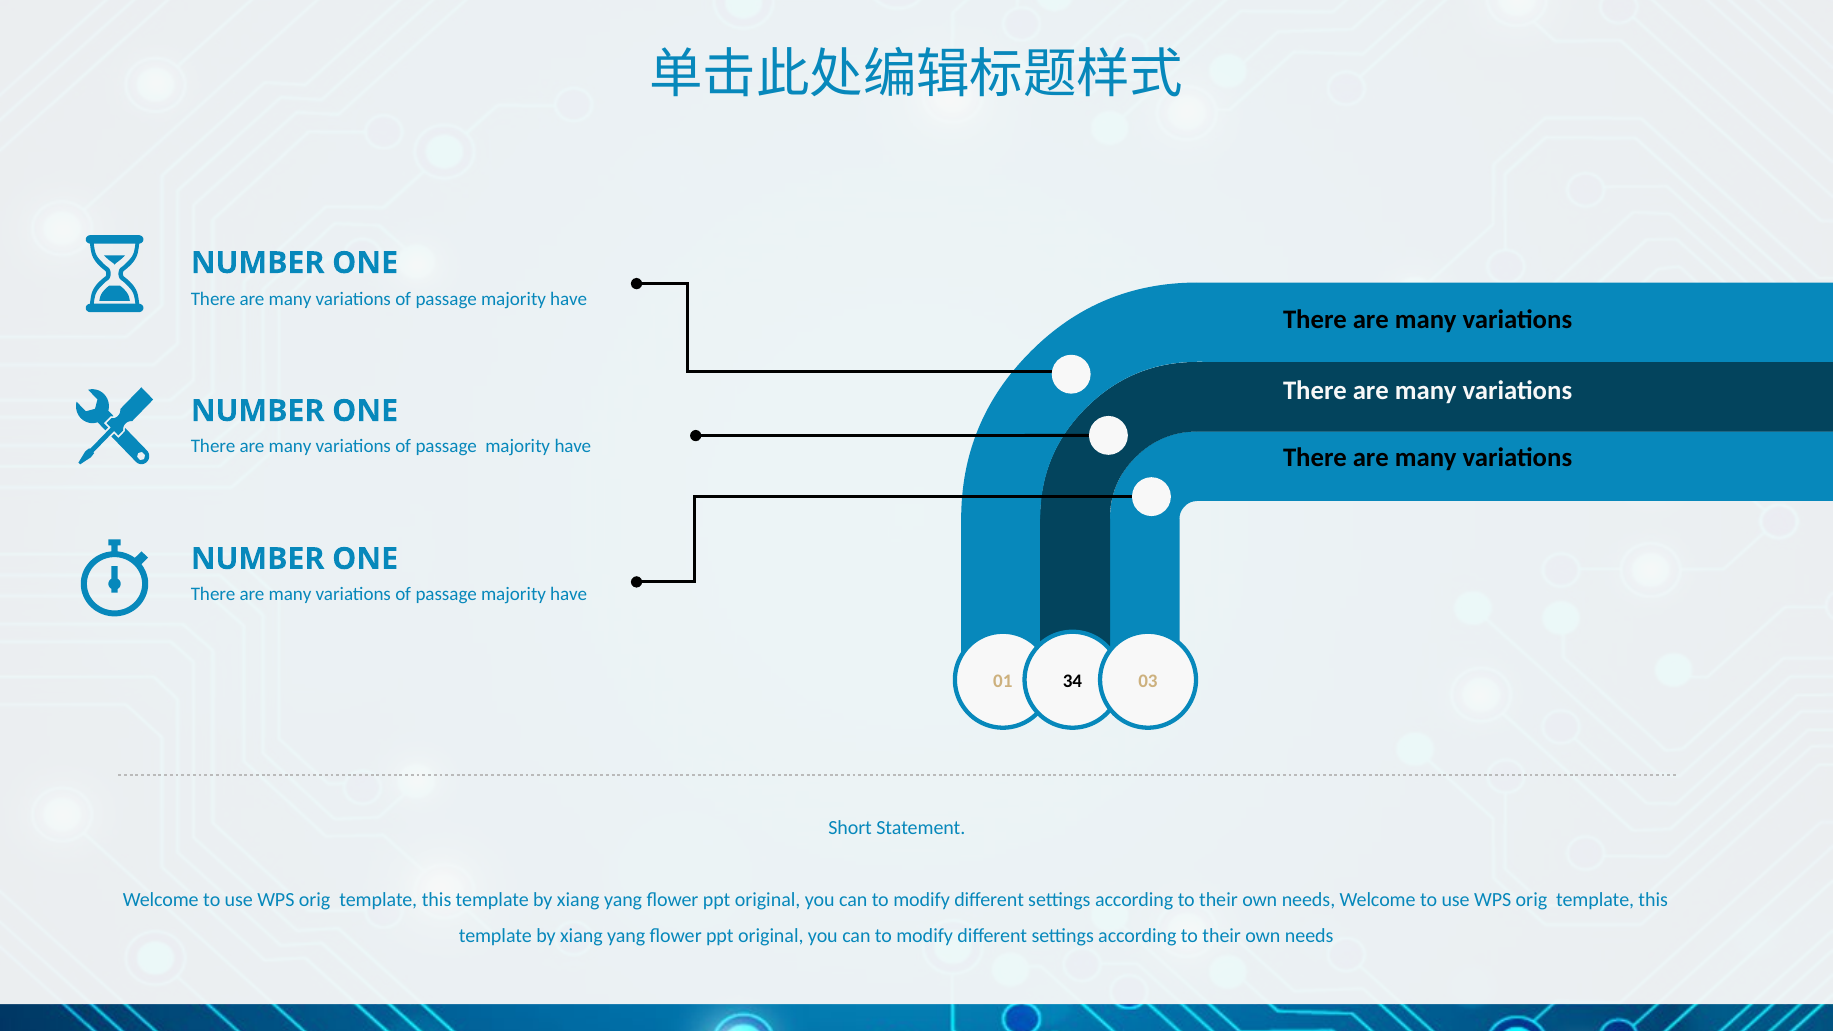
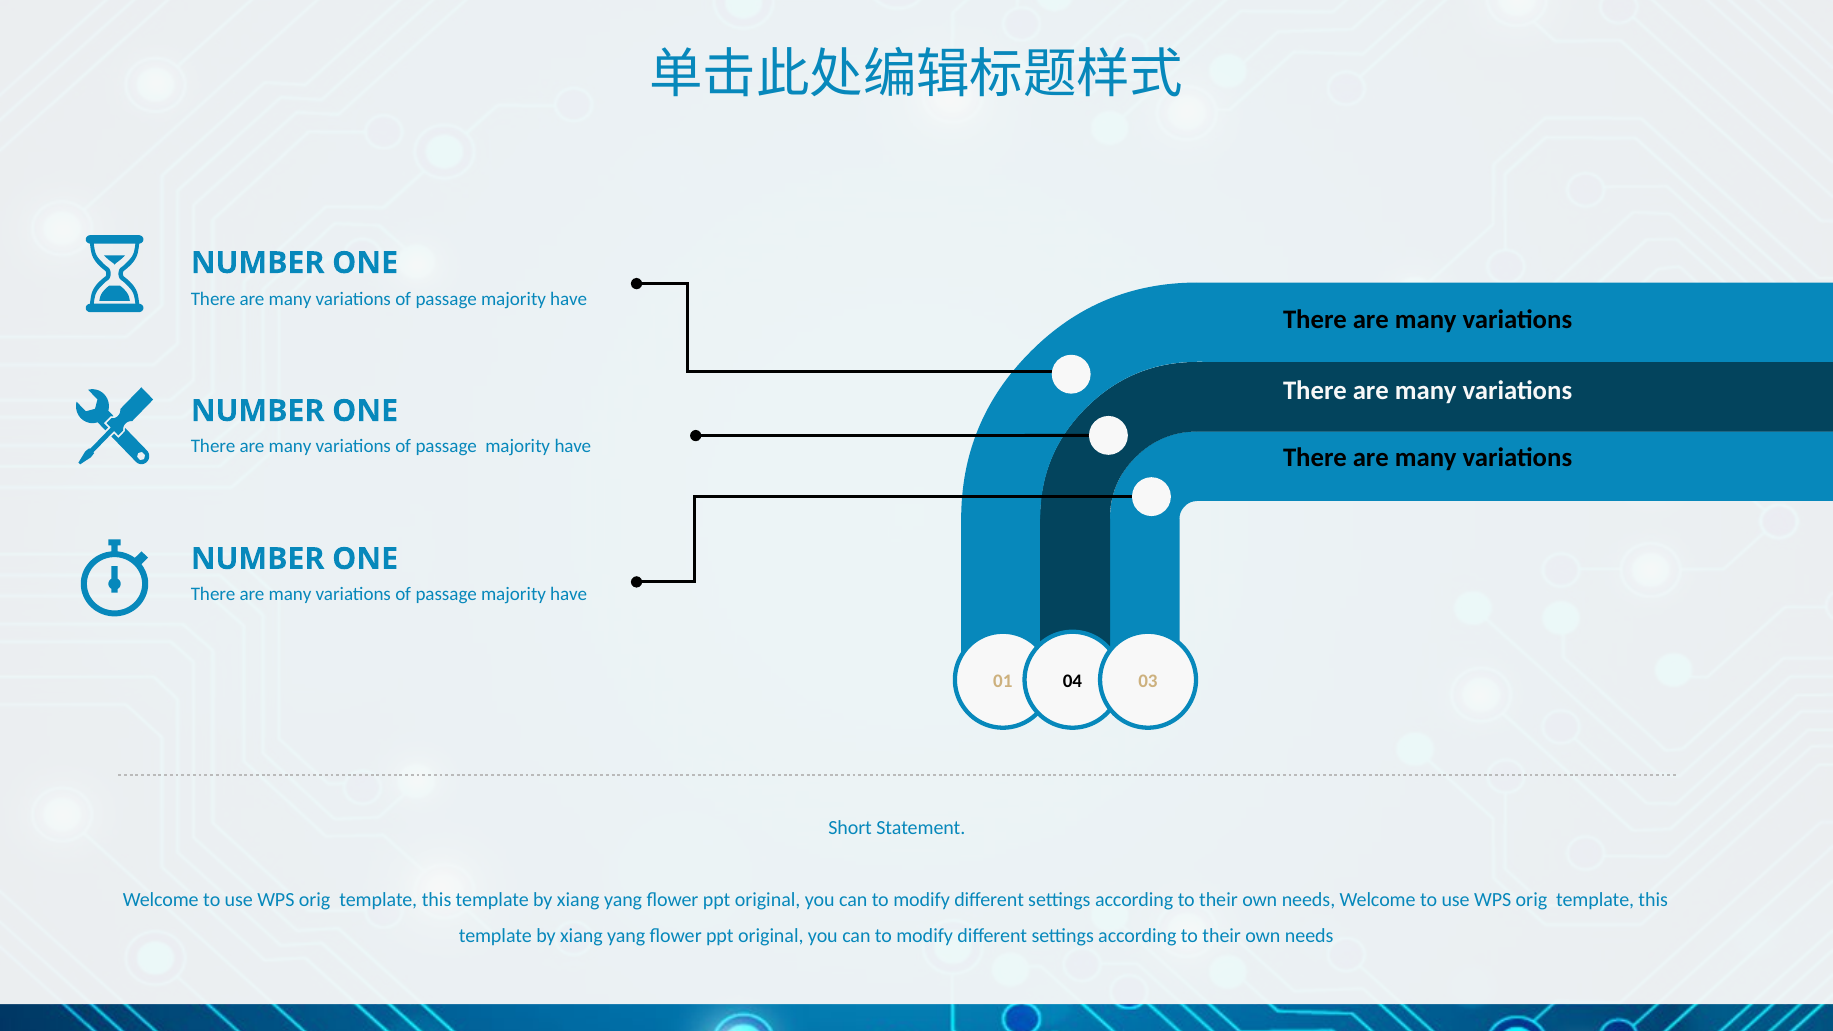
34: 34 -> 04 (1072, 681)
